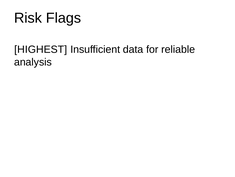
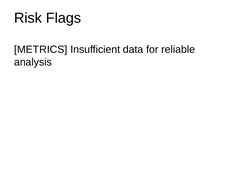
HIGHEST: HIGHEST -> METRICS (41, 49)
